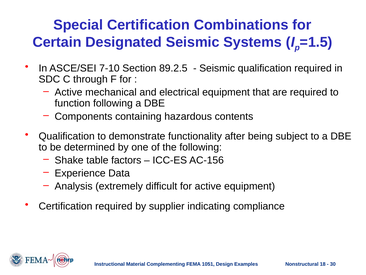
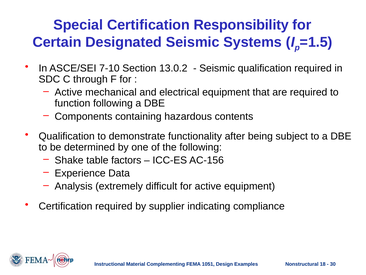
Combinations: Combinations -> Responsibility (241, 25)
89.2.5: 89.2.5 -> 13.0.2 (173, 68)
